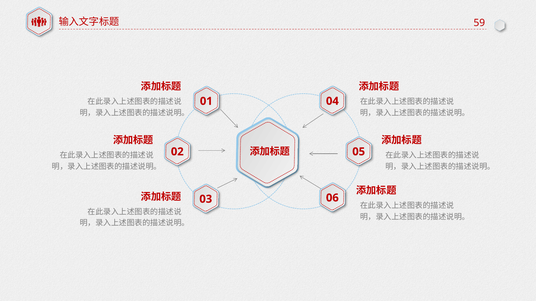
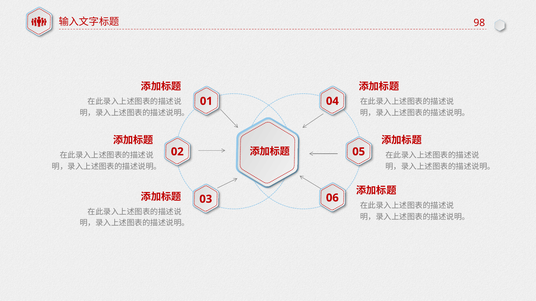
59: 59 -> 98 (479, 23)
